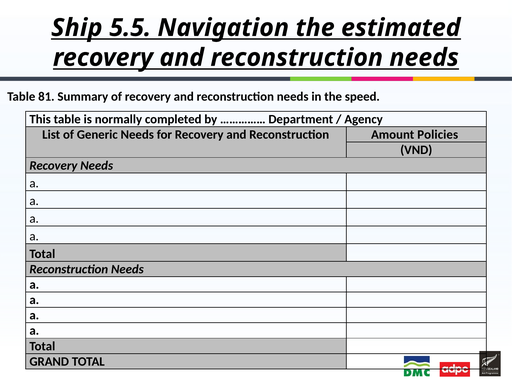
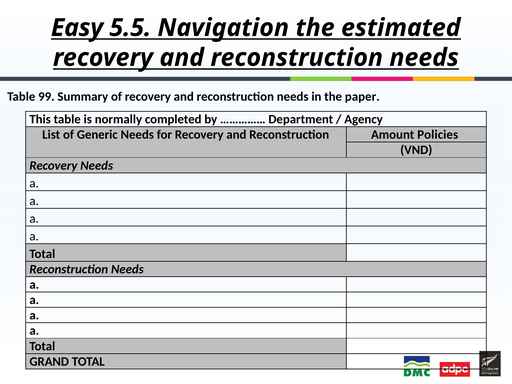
Ship: Ship -> Easy (77, 28)
81: 81 -> 99 (46, 97)
speed: speed -> paper (362, 97)
